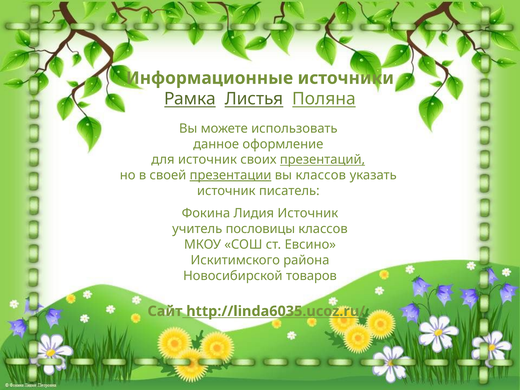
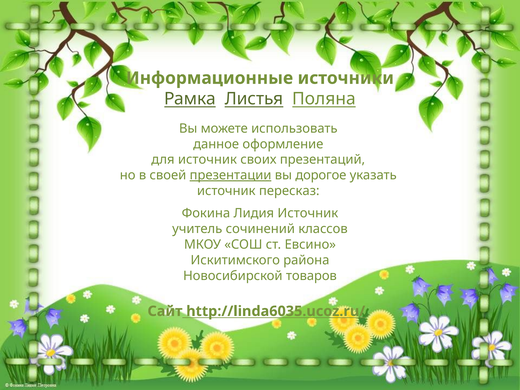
презентаций underline: present -> none (322, 160)
вы классов: классов -> дорогое (321, 175)
писатель: писатель -> пересказ (289, 191)
пословицы: пословицы -> сочинений (260, 229)
